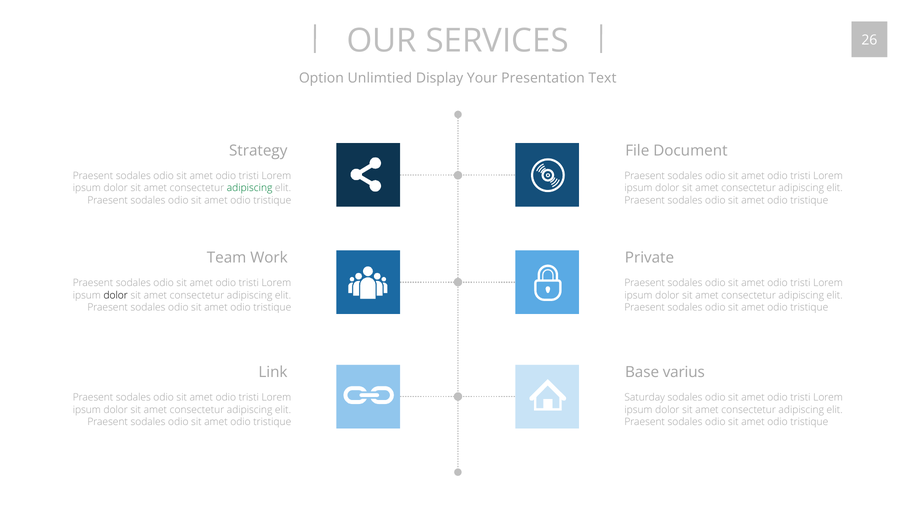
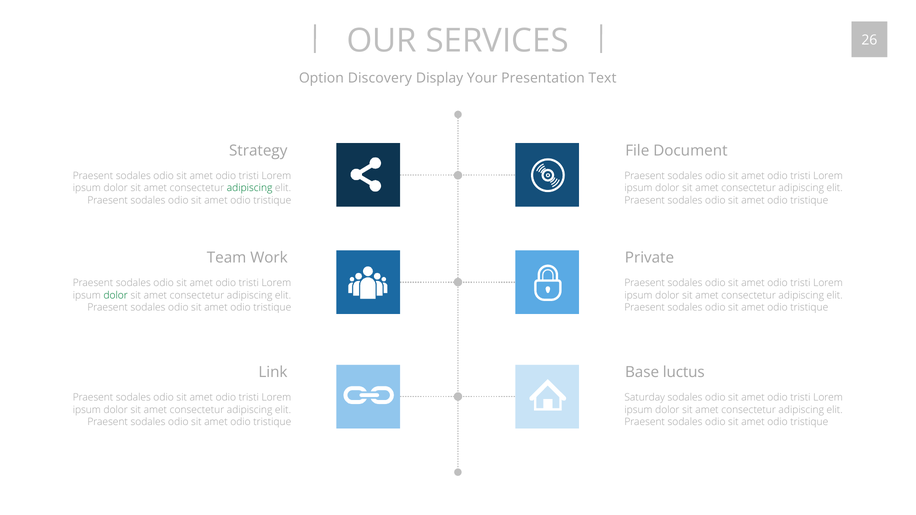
Unlimtied: Unlimtied -> Discovery (380, 78)
dolor colour: black -> green (116, 295)
varius: varius -> luctus (684, 373)
